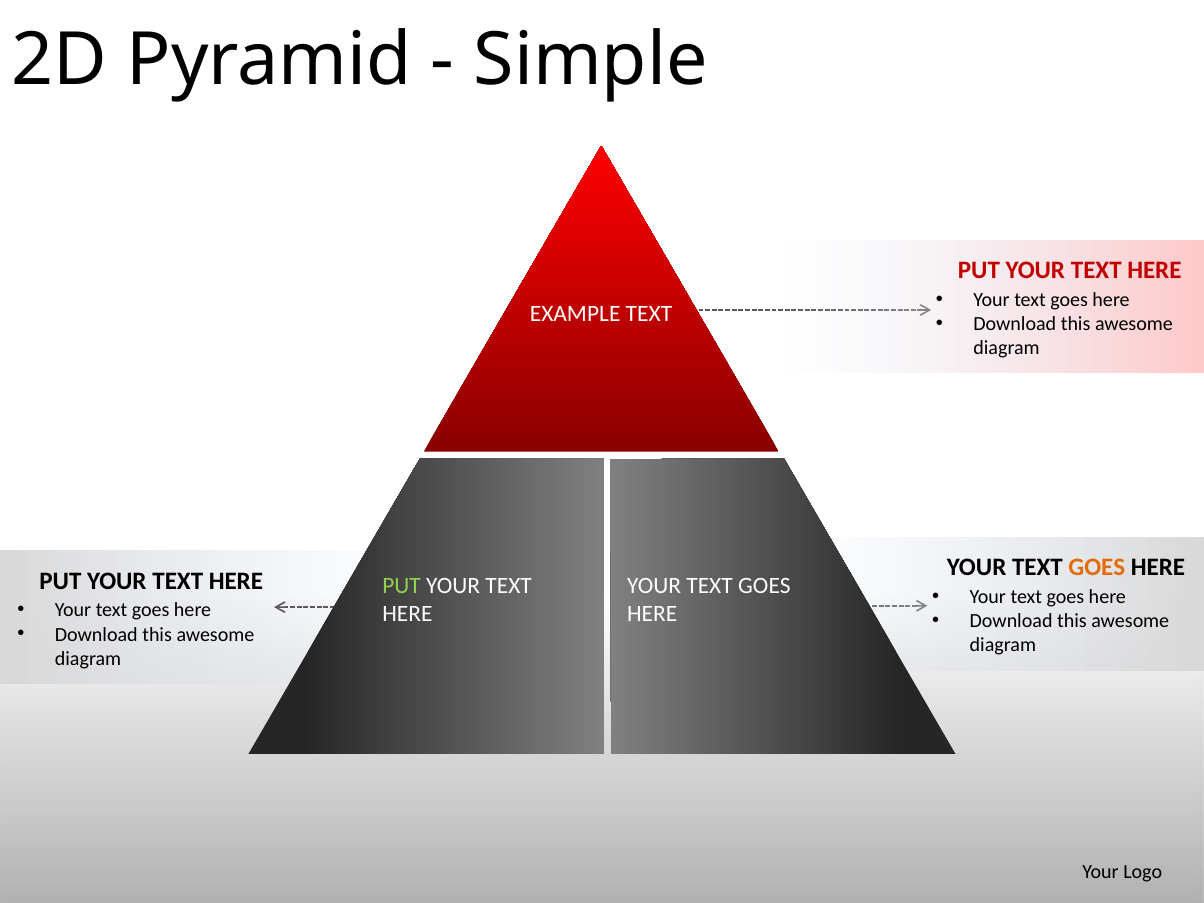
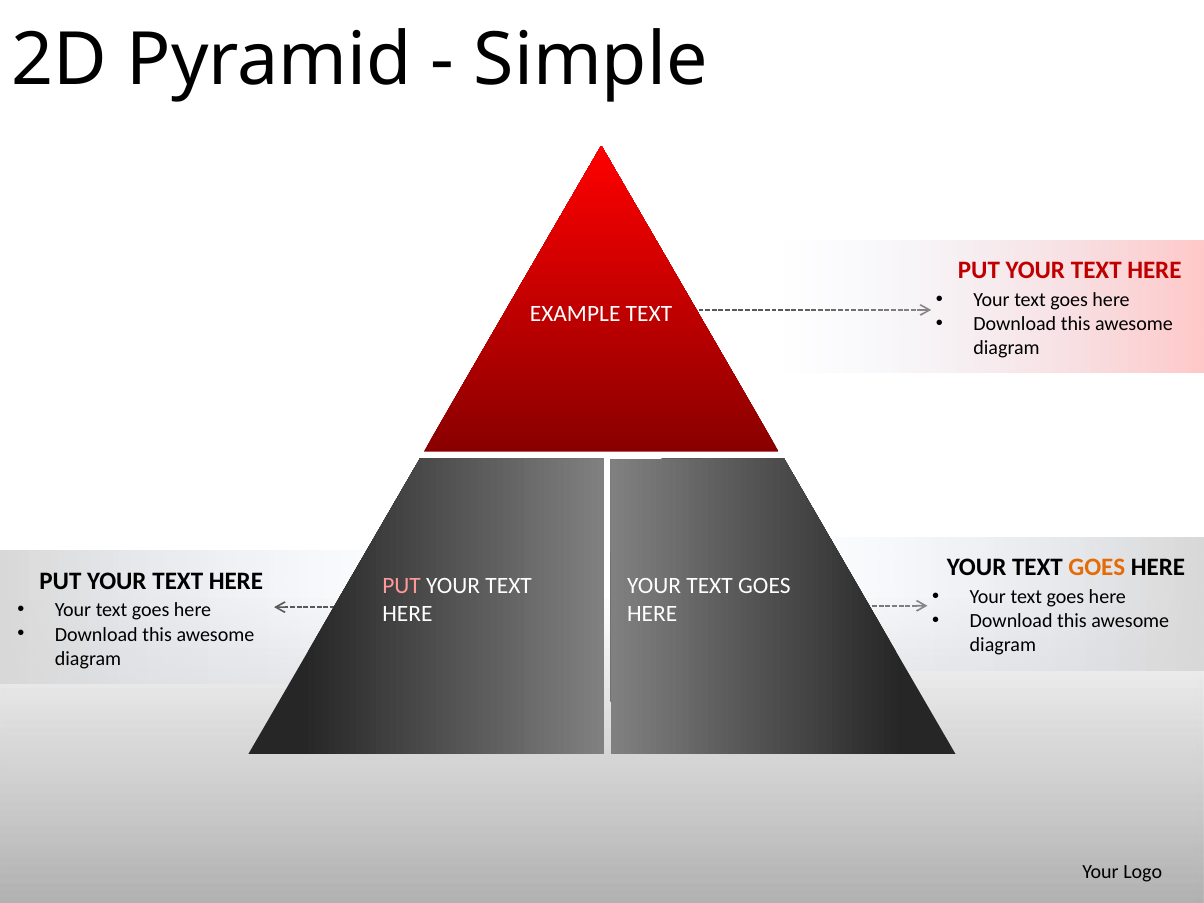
PUT colour: light green -> pink (402, 585)
